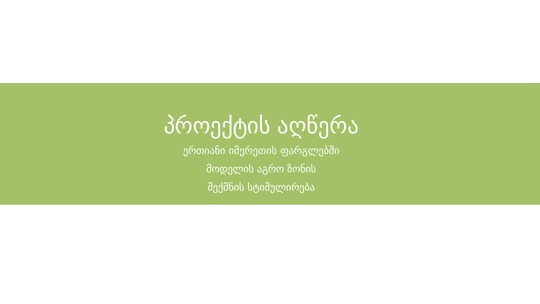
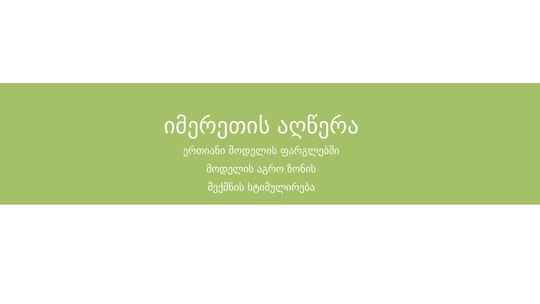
პროექტის: პროექტის -> იმერეთის (217, 126)
ერთიანი იმერეთის: იმერეთის -> მოდელის (253, 151)
